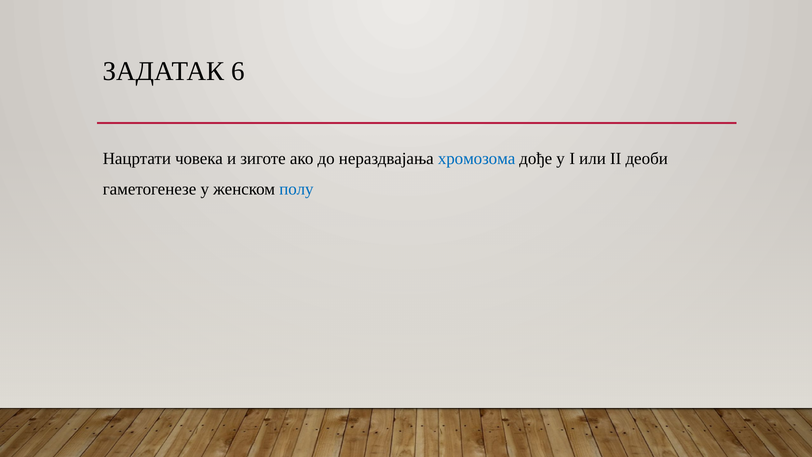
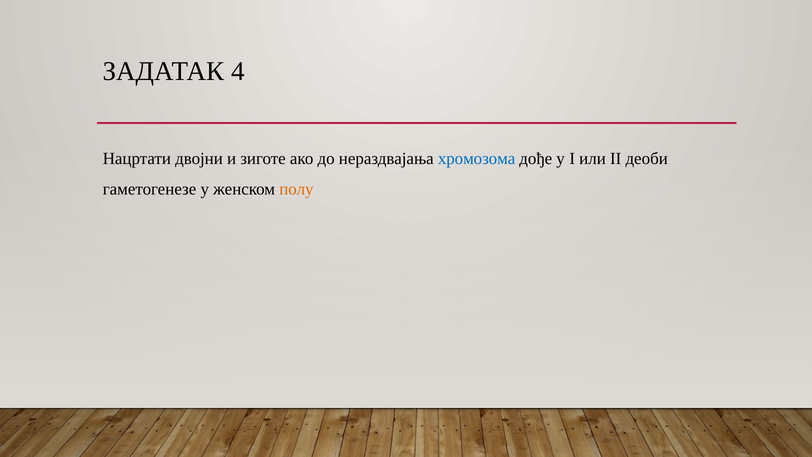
6: 6 -> 4 (238, 71)
човека: човека -> двојни (199, 159)
полу colour: blue -> orange (296, 189)
